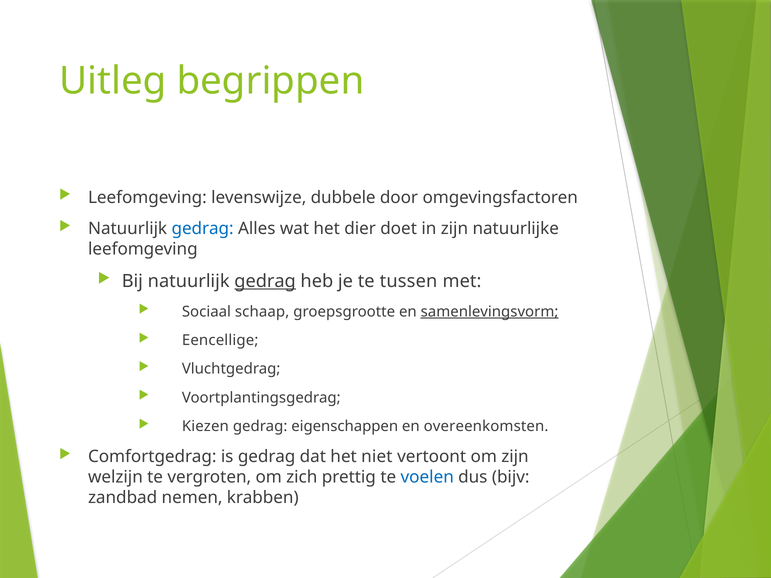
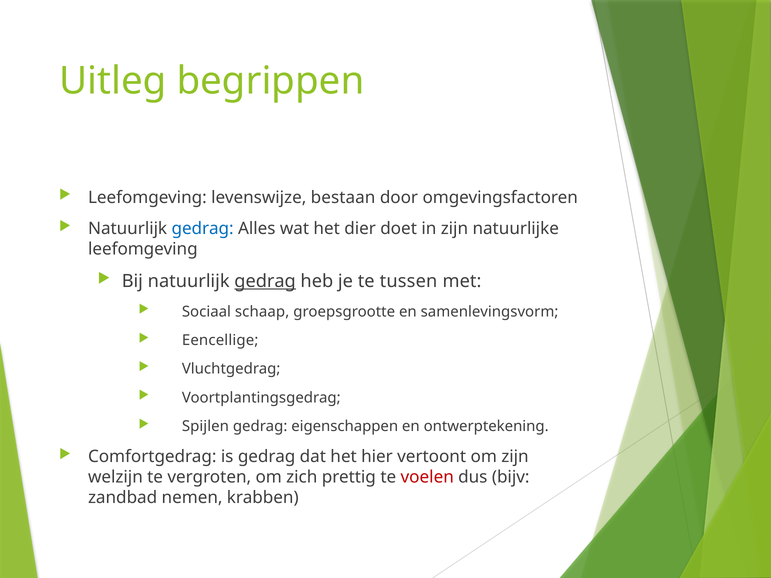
dubbele: dubbele -> bestaan (343, 198)
samenlevingsvorm underline: present -> none (490, 312)
Kiezen: Kiezen -> Spijlen (205, 427)
overeenkomsten: overeenkomsten -> ontwerptekening (486, 427)
niet: niet -> hier (377, 457)
voelen colour: blue -> red (427, 477)
